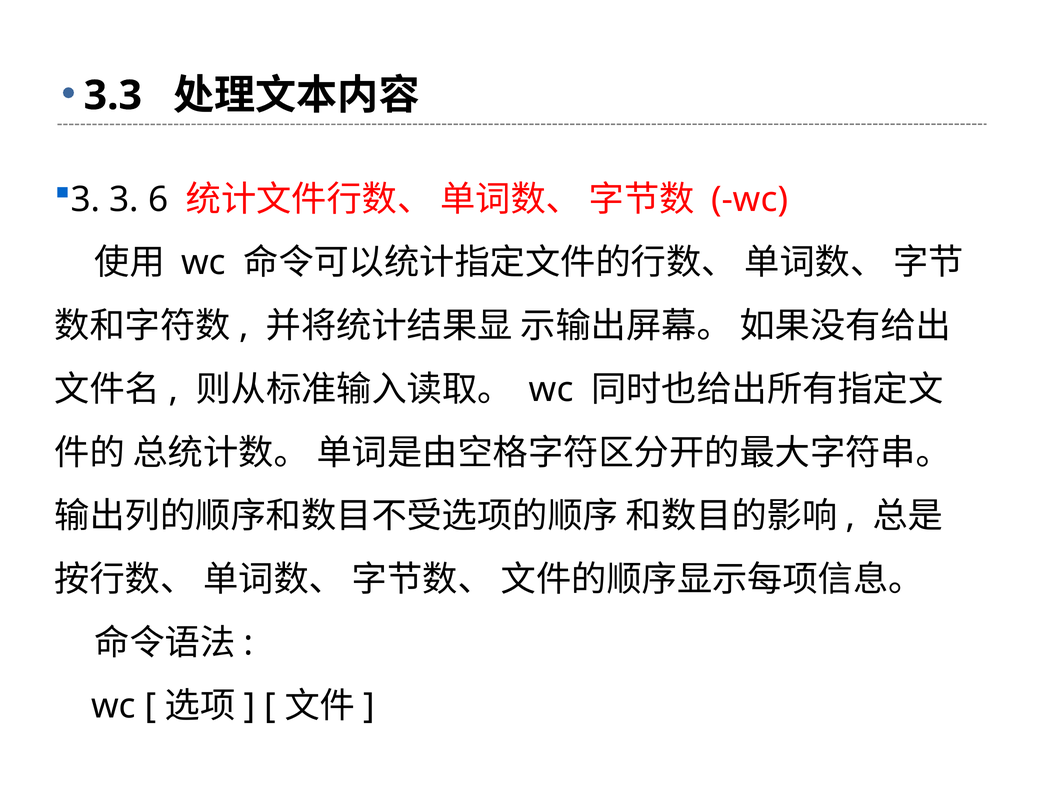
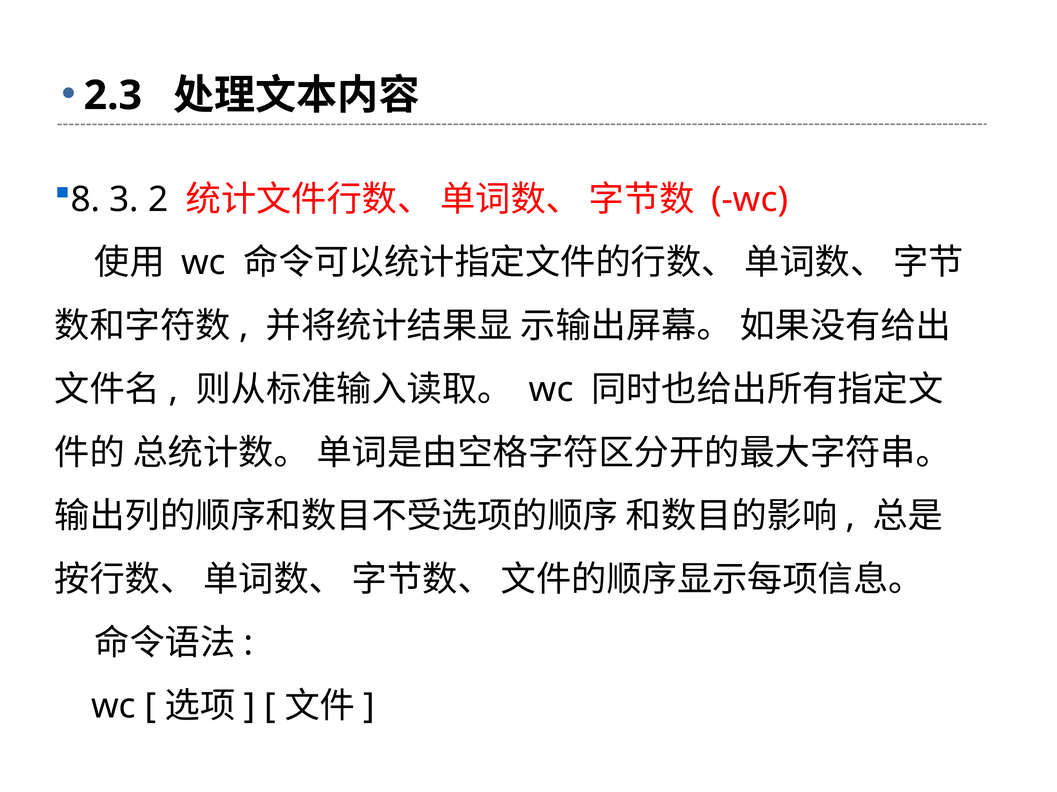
3.3: 3.3 -> 2.3 (113, 96)
3: 3 -> 8 (85, 200)
6: 6 -> 2 (158, 200)
